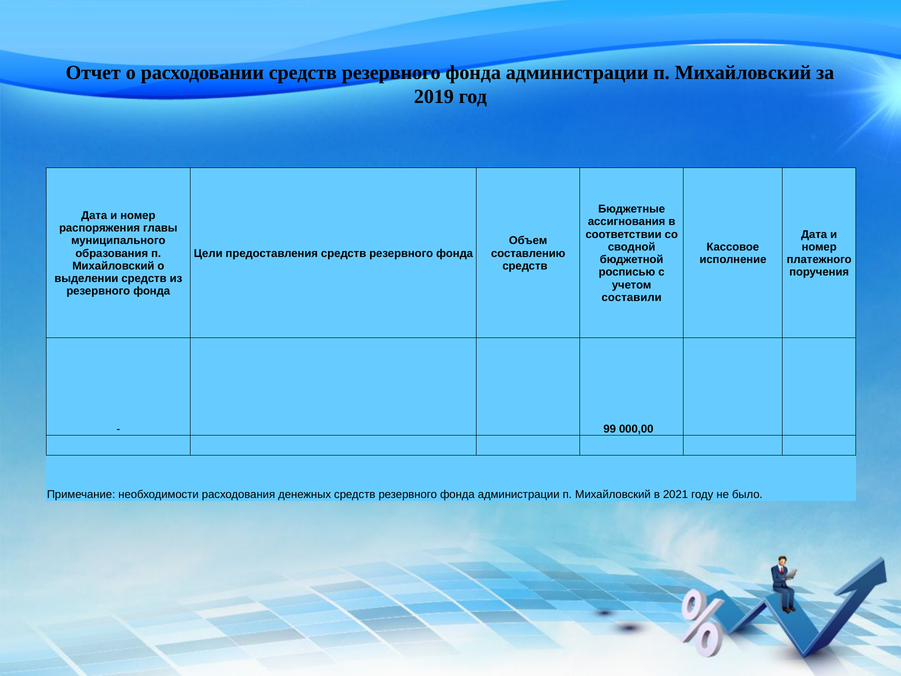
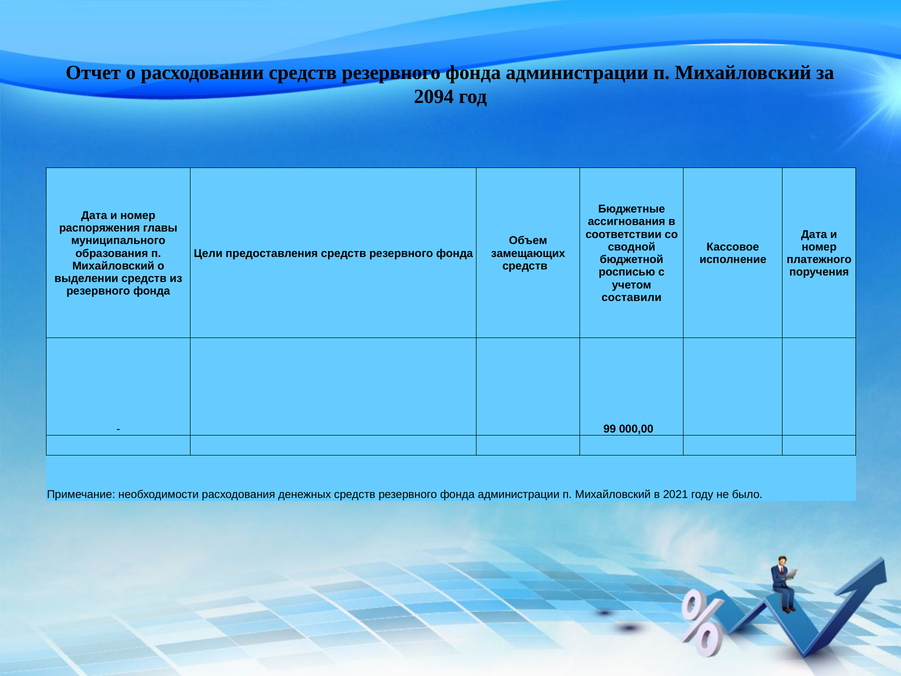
2019: 2019 -> 2094 (434, 97)
составлению: составлению -> замещающих (528, 253)
